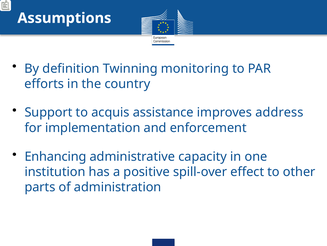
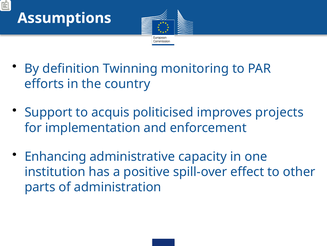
assistance: assistance -> politicised (163, 112)
address: address -> projects (279, 112)
